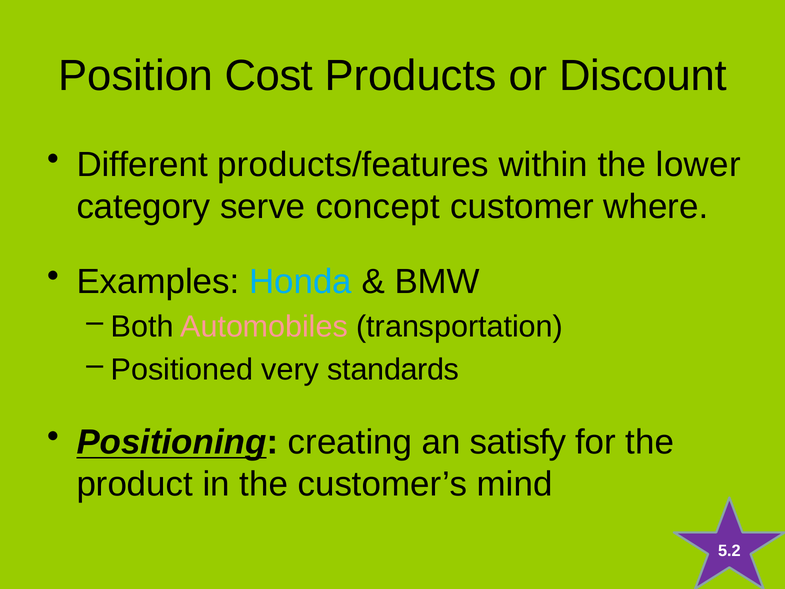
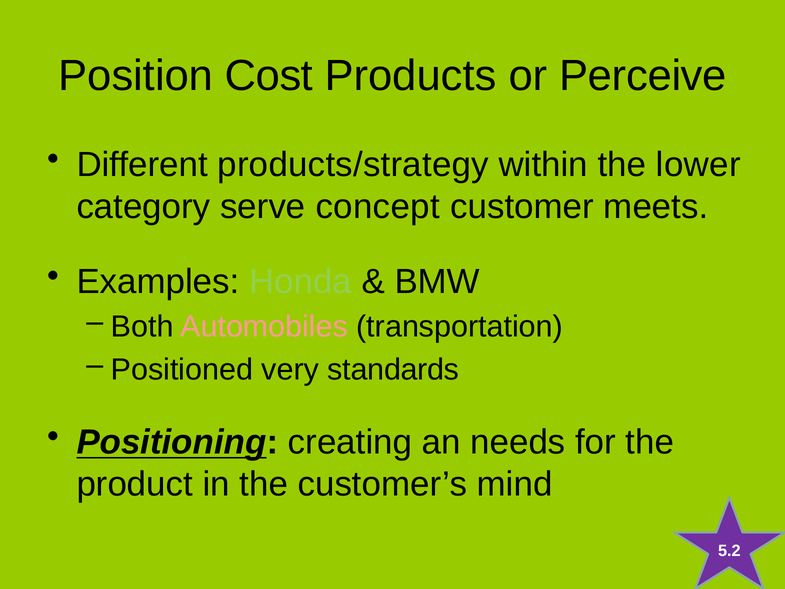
Discount: Discount -> Perceive (643, 76)
products/features: products/features -> products/strategy (353, 165)
where: where -> meets (656, 207)
Honda colour: light blue -> light green (300, 282)
satisfy: satisfy -> needs (518, 442)
